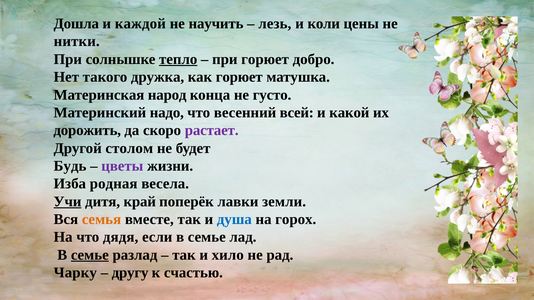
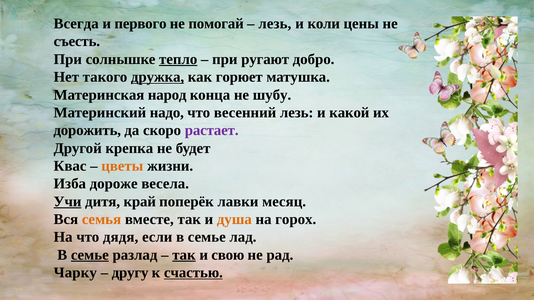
Дошла: Дошла -> Всегда (76, 24)
каждой: каждой -> первого (140, 24)
научить: научить -> помогай (216, 24)
нитки: нитки -> съесть (77, 41)
при горюет: горюет -> ругают (265, 59)
дружка underline: none -> present (158, 77)
густо: густо -> шубу (272, 95)
весенний всей: всей -> лезь (297, 113)
столом: столом -> крепка (129, 148)
Будь: Будь -> Квас (70, 166)
цветы colour: purple -> orange (122, 166)
родная: родная -> дороже (114, 184)
земли: земли -> месяц (284, 202)
душа colour: blue -> orange (234, 220)
так underline: none -> present (184, 255)
хило: хило -> свою (228, 255)
счастью underline: none -> present (193, 273)
